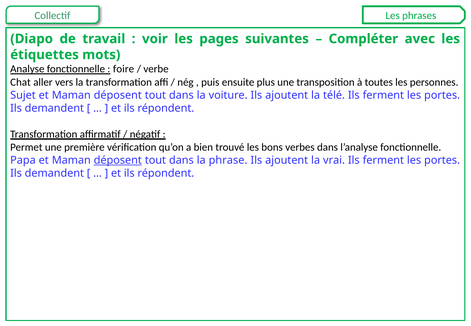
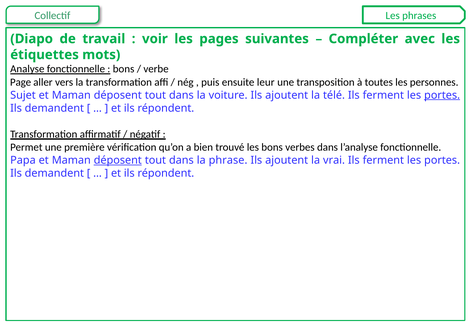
foire: foire -> bons (124, 69)
Chat: Chat -> Page (21, 82)
plus: plus -> leur (266, 82)
portes underline: none -> present (442, 95)
